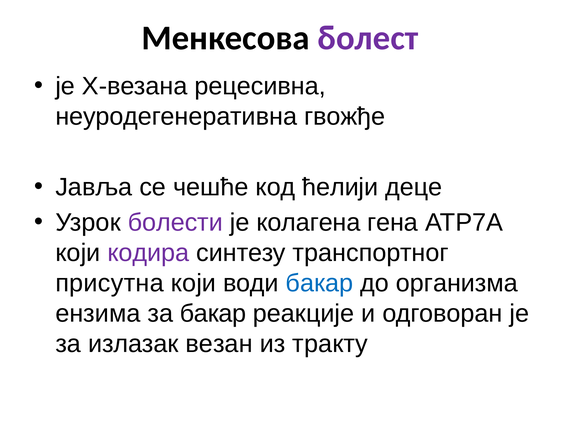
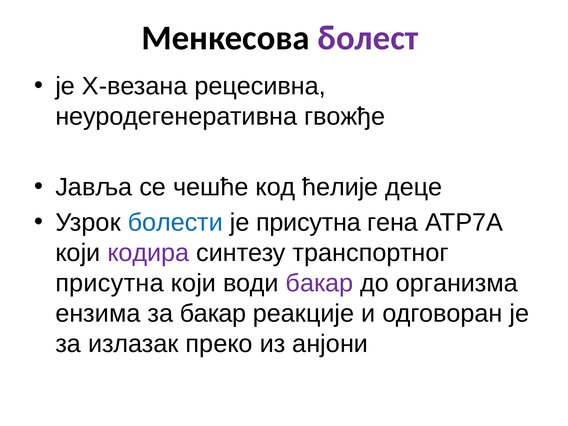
ћелији: ћелији -> ћелије (340, 187)
болести colour: purple -> blue (175, 222)
је колагена: колагена -> присутна (309, 222)
бакар colour: blue -> purple (319, 283)
везан: везан -> преко (219, 344)
тракту: тракту -> анјони (330, 344)
